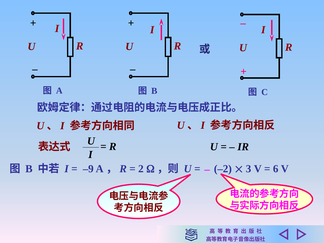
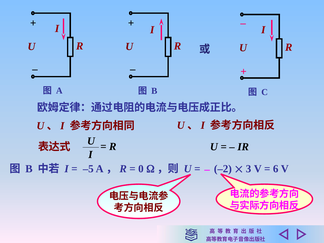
–9: –9 -> –5 (88, 169)
2: 2 -> 0 (141, 169)
